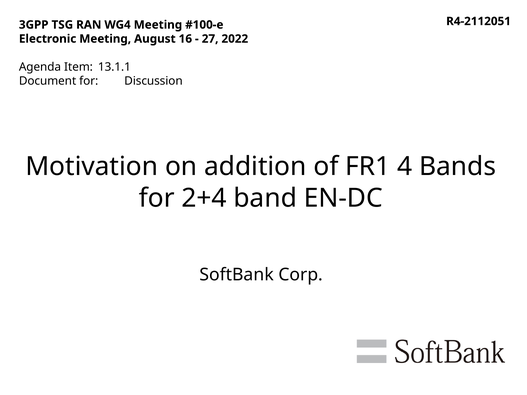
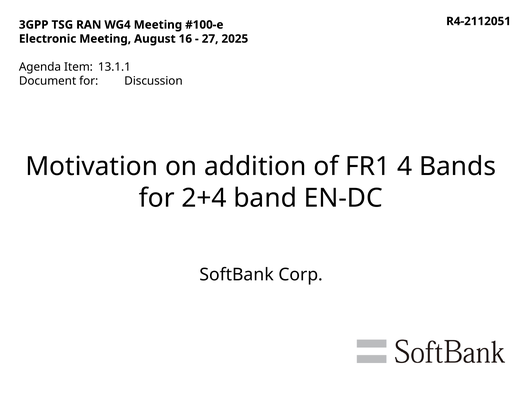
2022: 2022 -> 2025 (235, 39)
